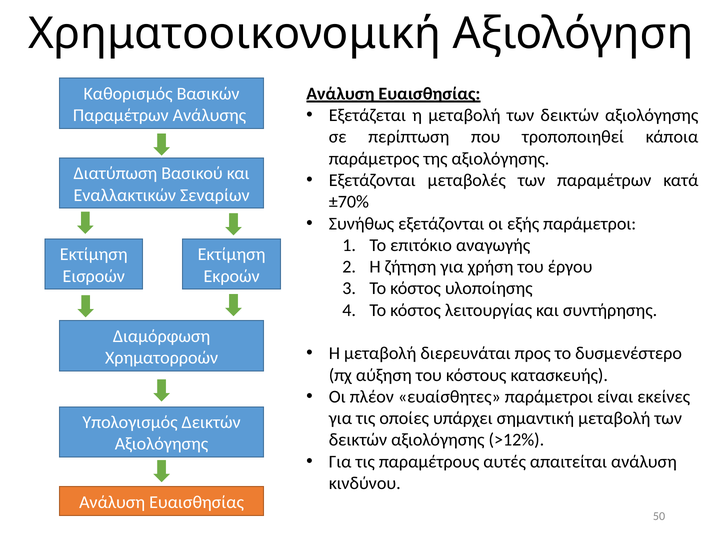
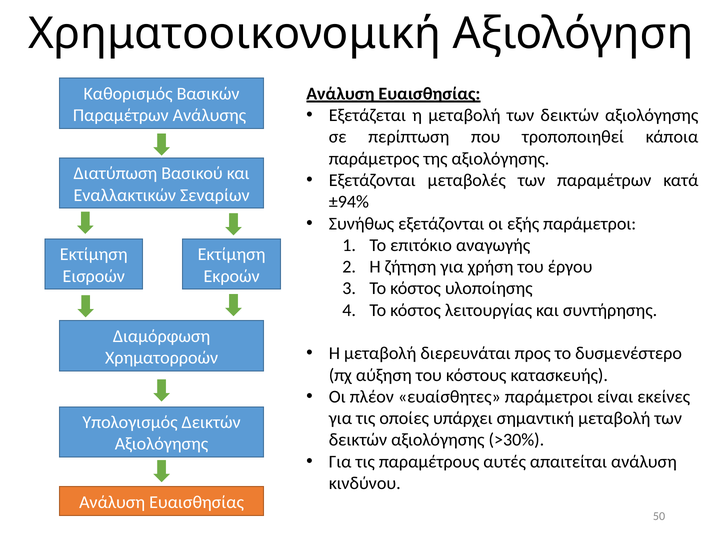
±70%: ±70% -> ±94% (349, 202)
>12%: >12% -> >30% (516, 440)
